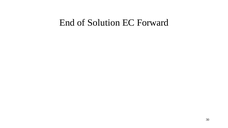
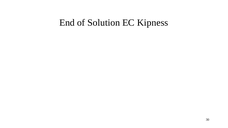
Forward: Forward -> Kipness (153, 23)
